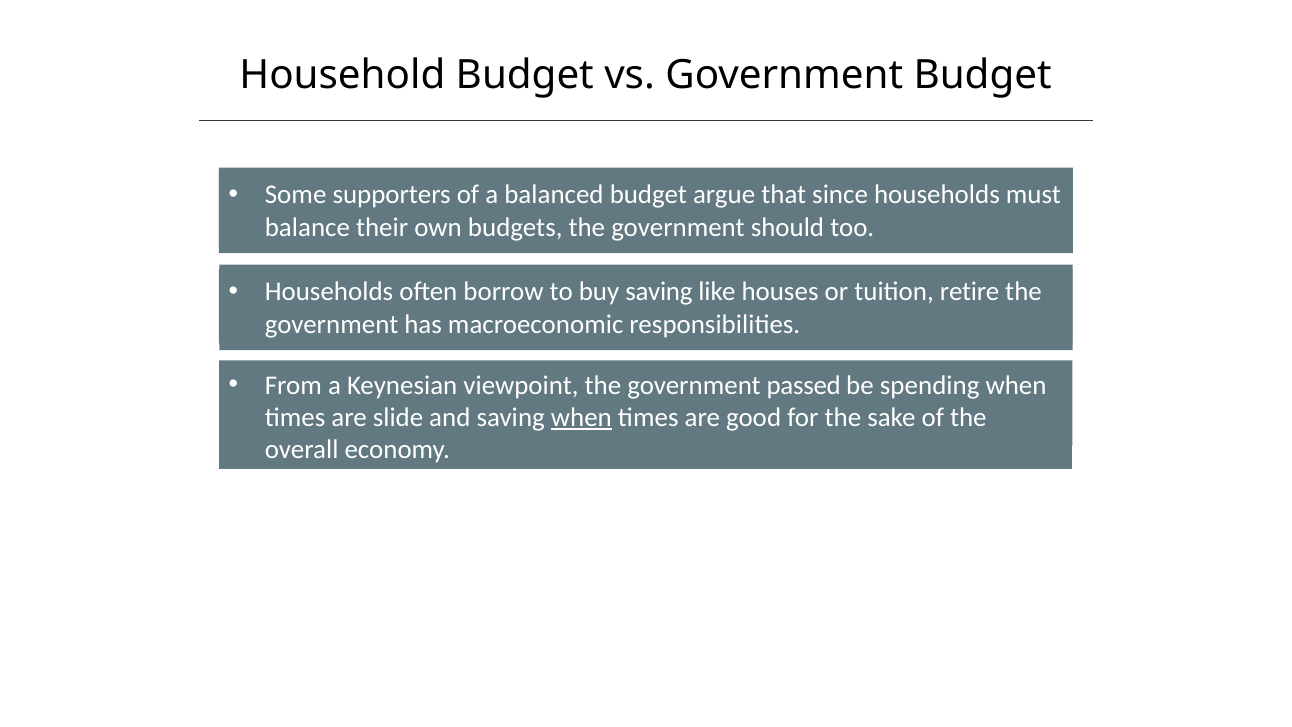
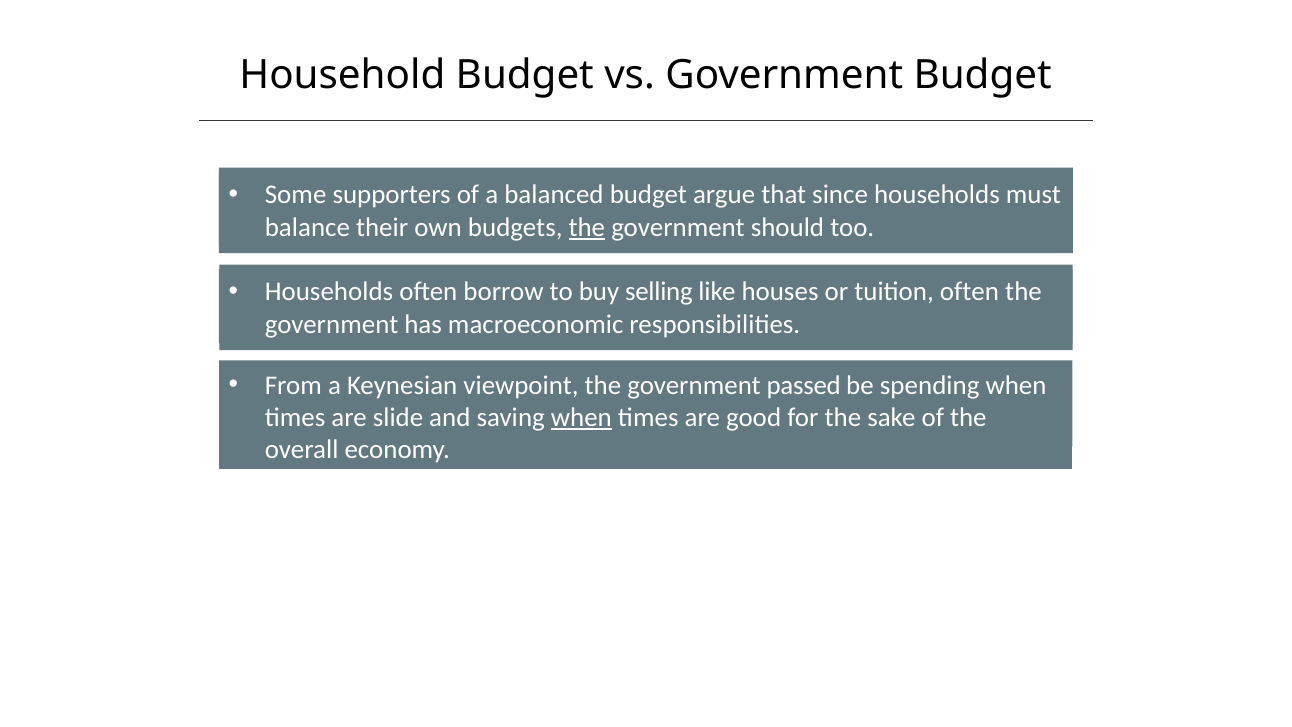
the underline: none -> present (587, 227)
buy saving: saving -> selling (659, 292)
tuition retire: retire -> often (969, 292)
